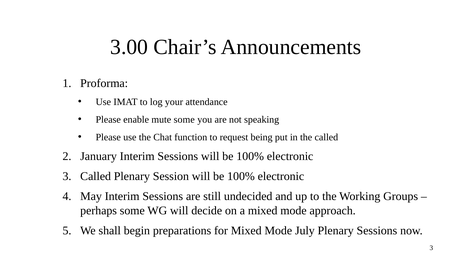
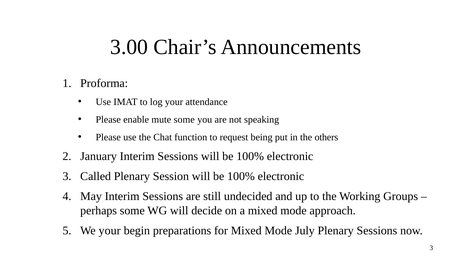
the called: called -> others (326, 138)
We shall: shall -> your (110, 231)
